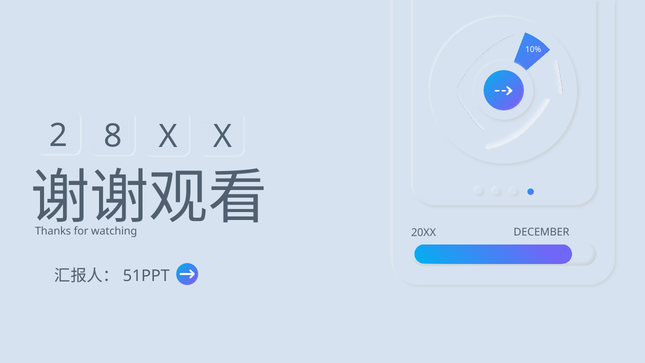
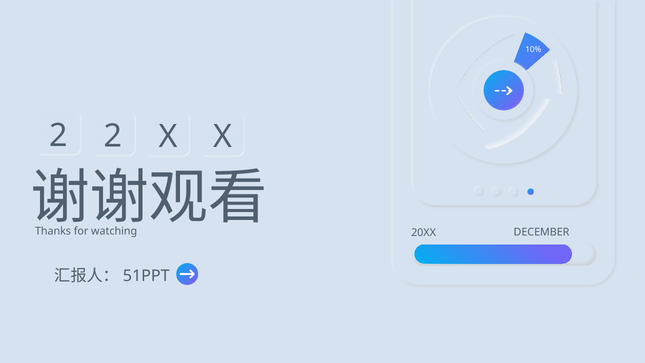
2 8: 8 -> 2 (113, 136)
